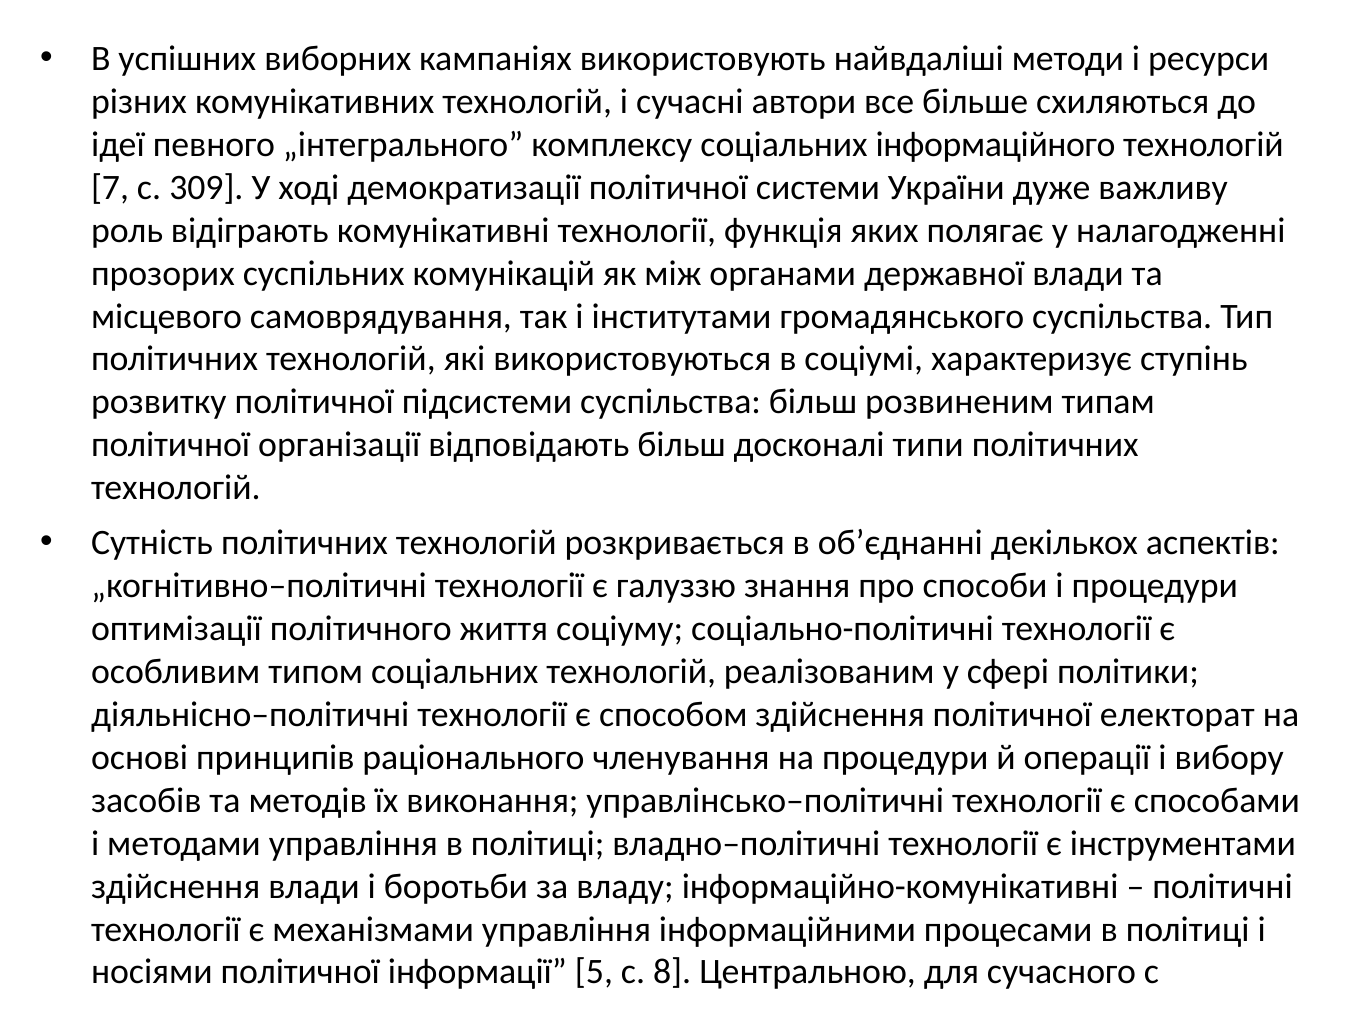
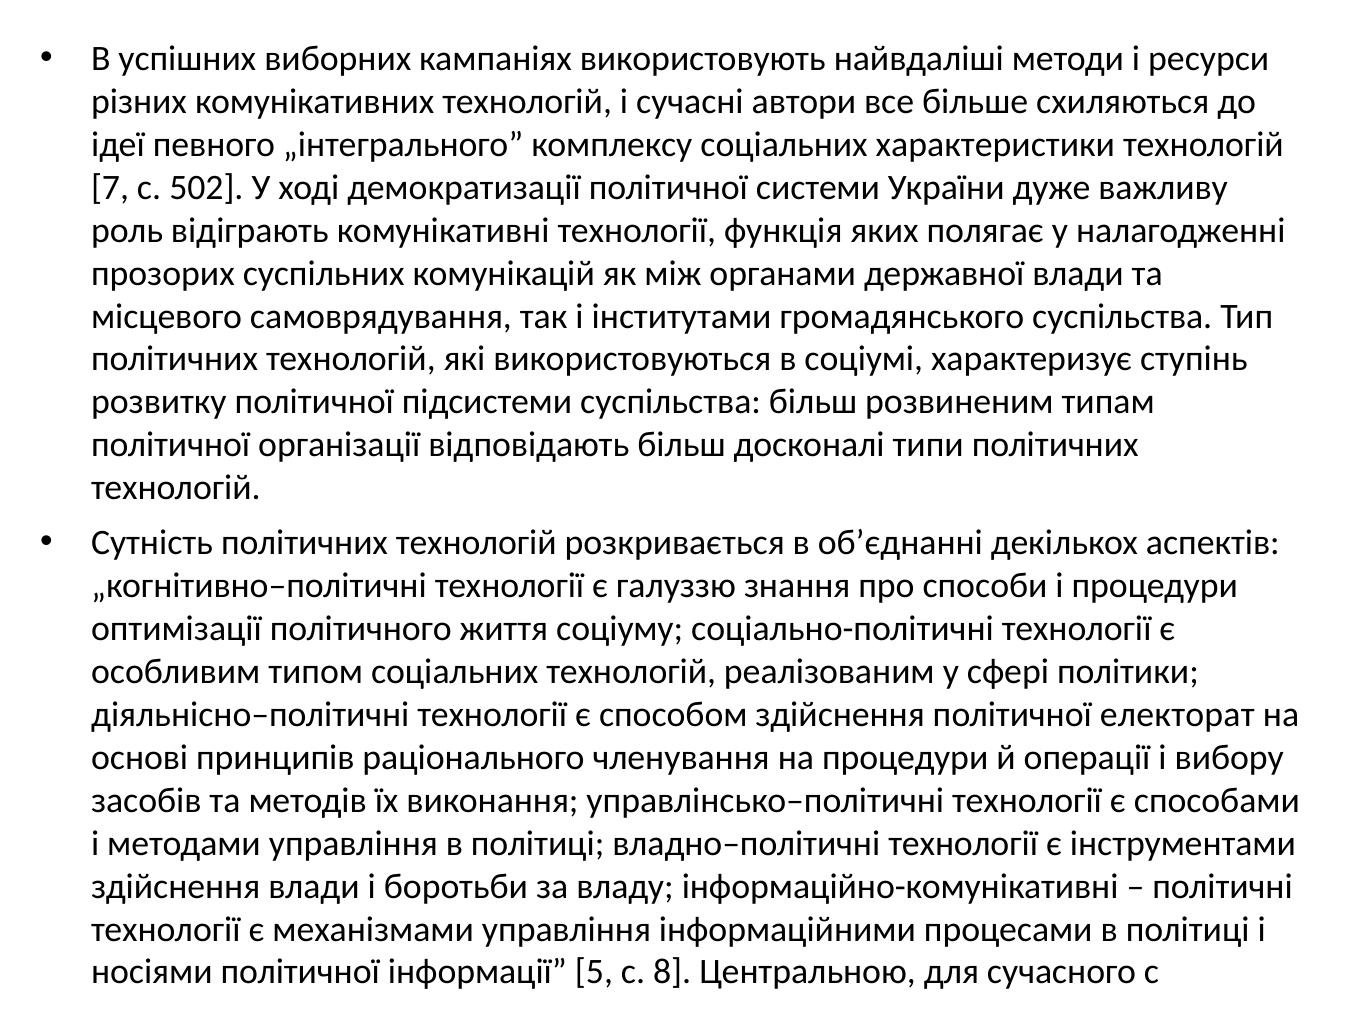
інформаційного: інформаційного -> характеристики (995, 145)
309: 309 -> 502 (206, 188)
